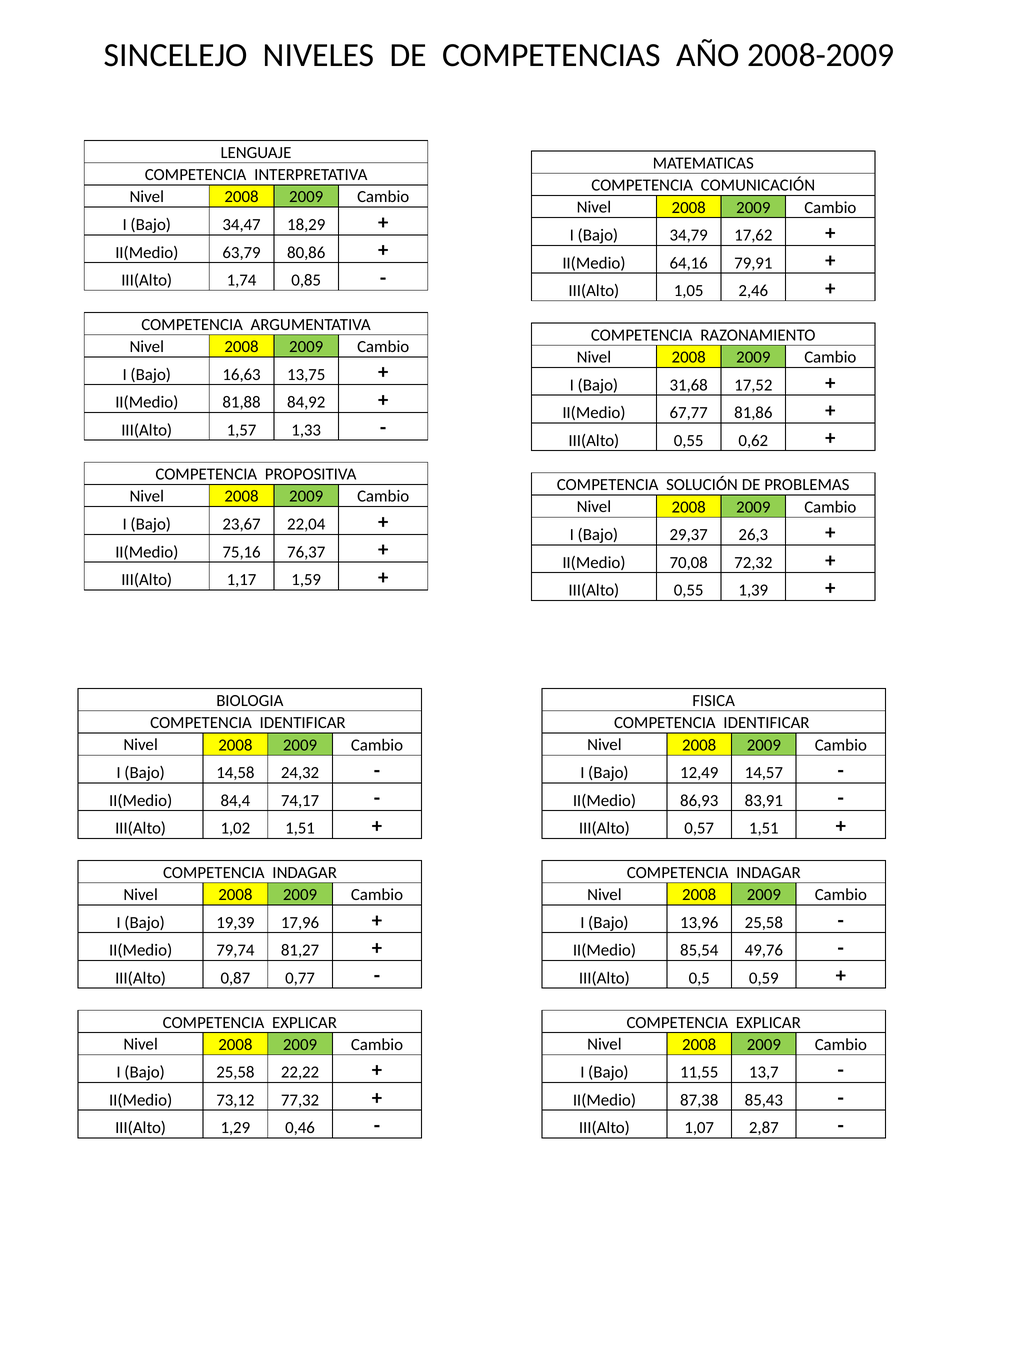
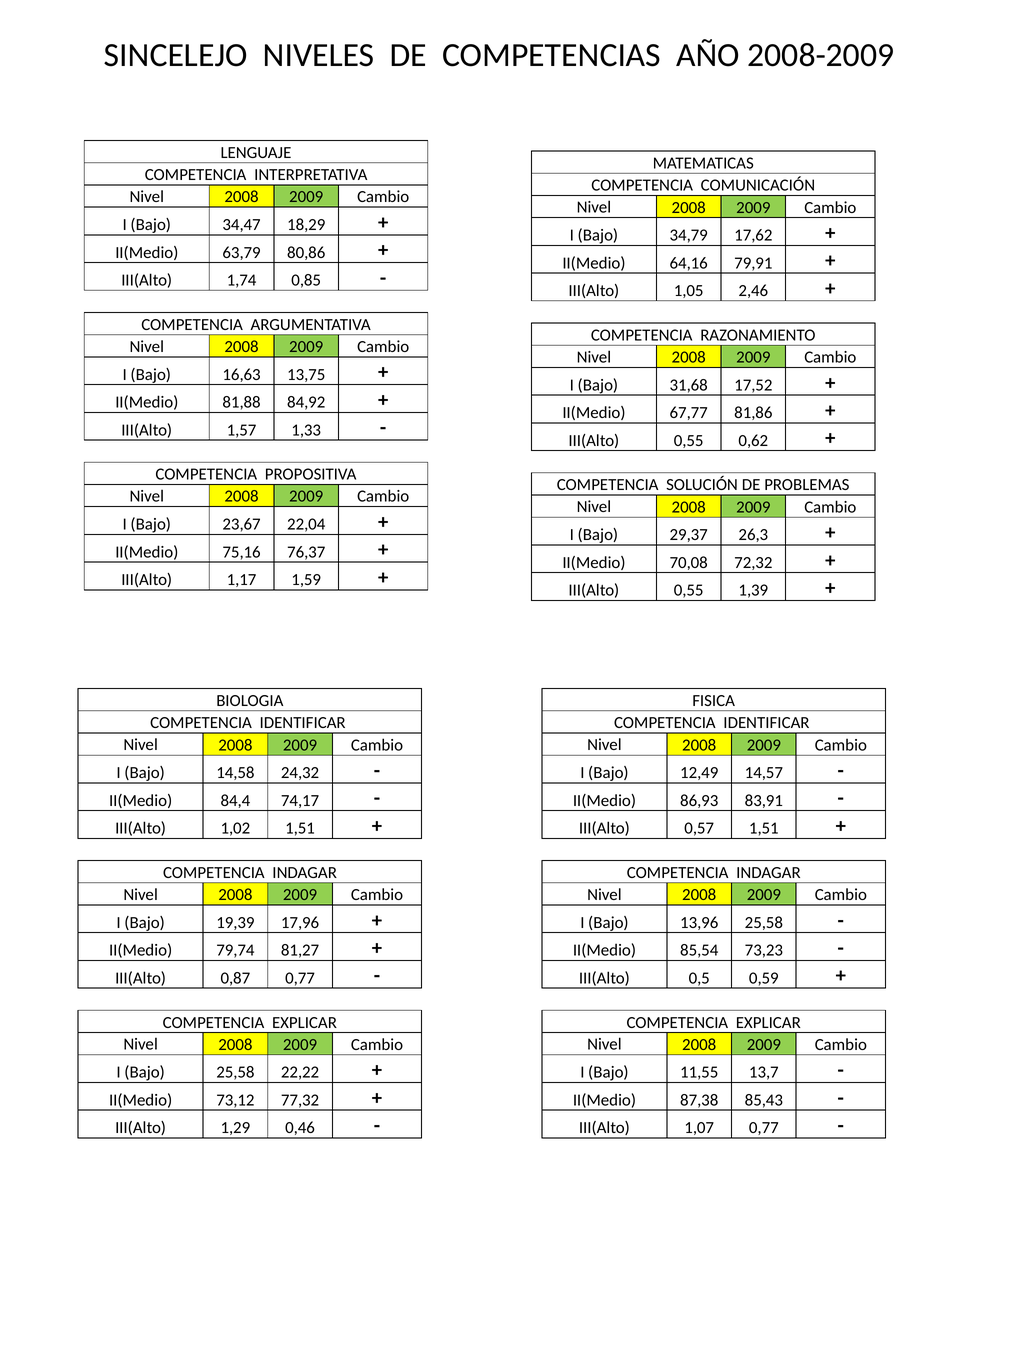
49,76: 49,76 -> 73,23 (764, 951)
1,07 2,87: 2,87 -> 0,77 (764, 1128)
